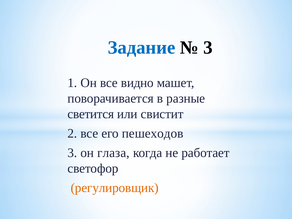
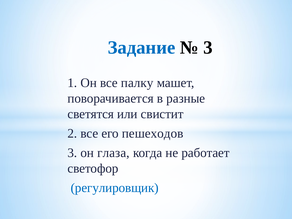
видно: видно -> палку (137, 83)
светится: светится -> светятся (91, 114)
регулировщик colour: orange -> blue (115, 188)
